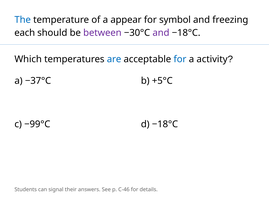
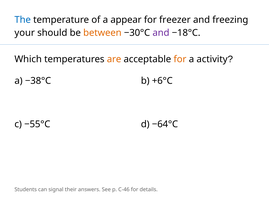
symbol: symbol -> freezer (175, 20)
each: each -> your (25, 33)
between colour: purple -> orange (102, 33)
are colour: blue -> orange (114, 59)
for colour: blue -> orange (180, 59)
−37°C: −37°C -> −38°C (38, 81)
+5°C: +5°C -> +6°C (162, 81)
−99°C: −99°C -> −55°C (37, 124)
d −18°C: −18°C -> −64°C (165, 124)
